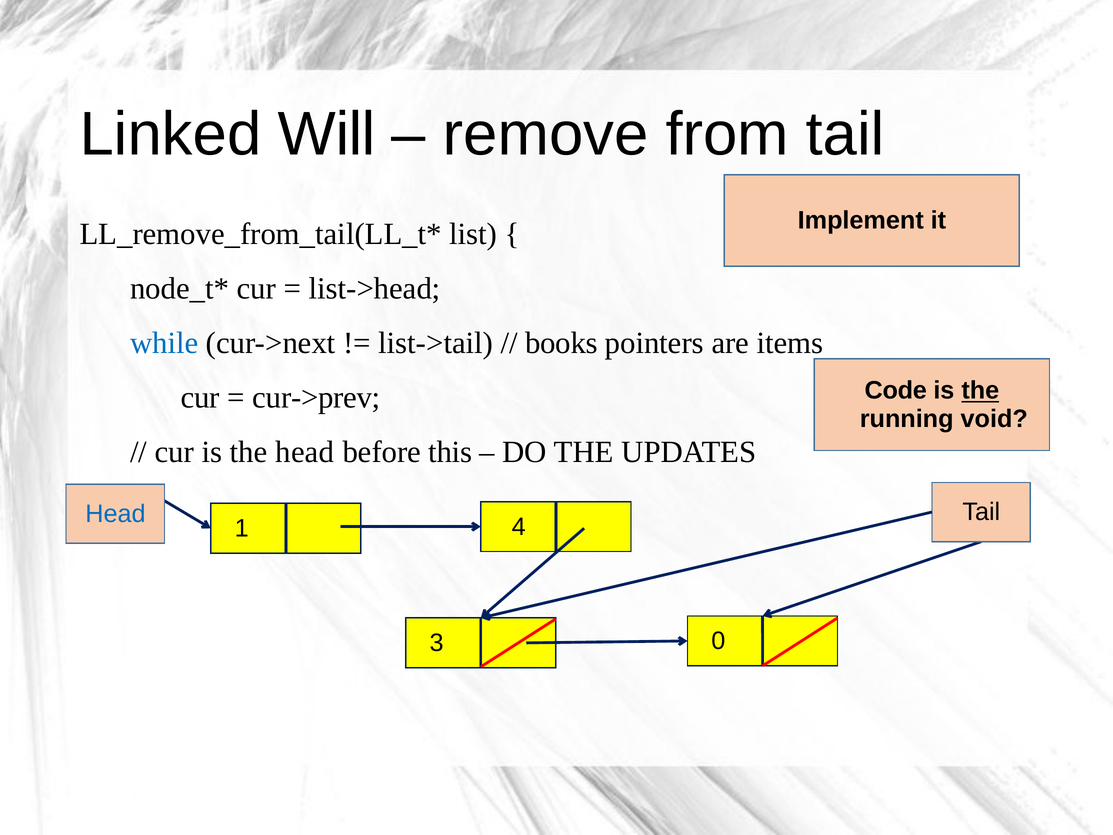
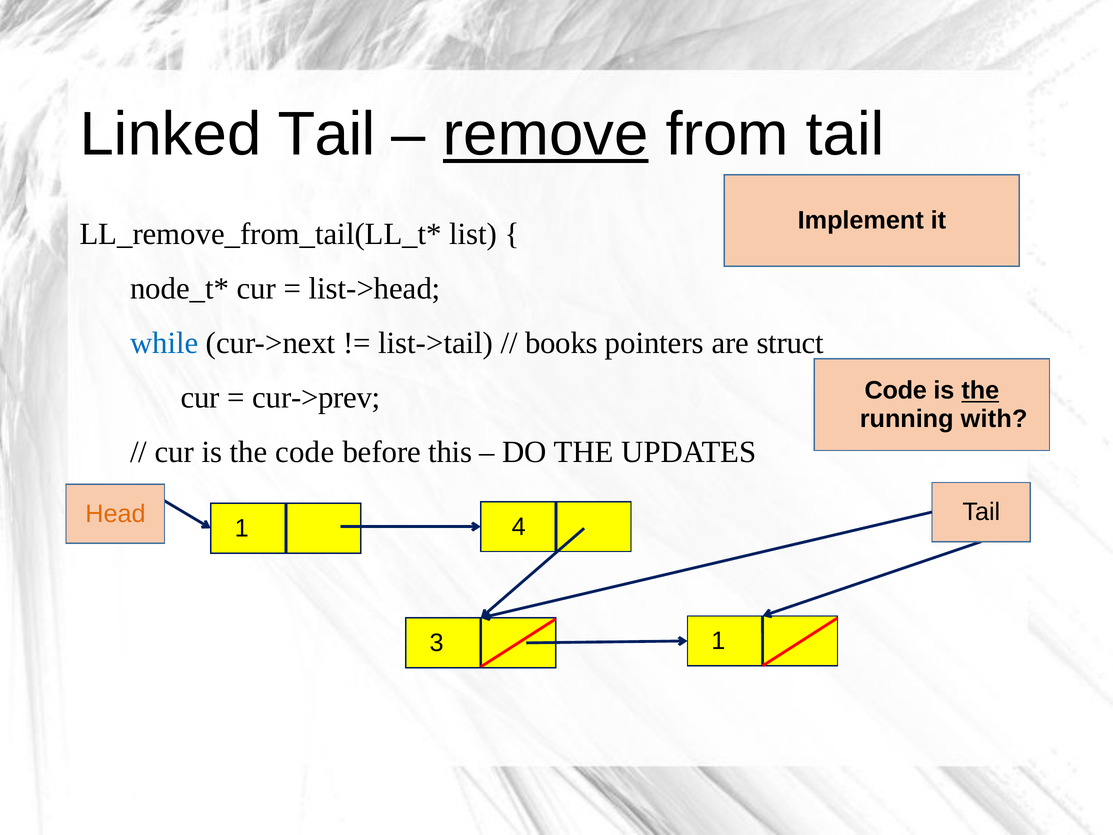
Linked Will: Will -> Tail (327, 134)
remove underline: none -> present (546, 134)
items: items -> struct (790, 343)
void: void -> with (994, 419)
the head: head -> code (305, 452)
Head colour: blue -> orange (115, 514)
3 0: 0 -> 1 (718, 641)
